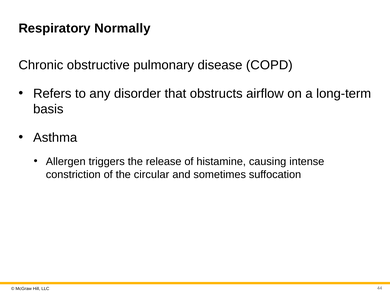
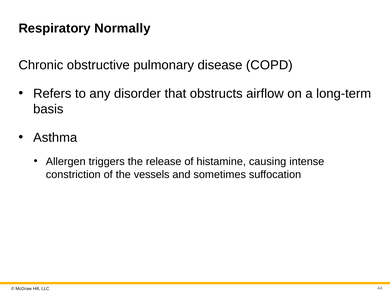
circular: circular -> vessels (152, 175)
